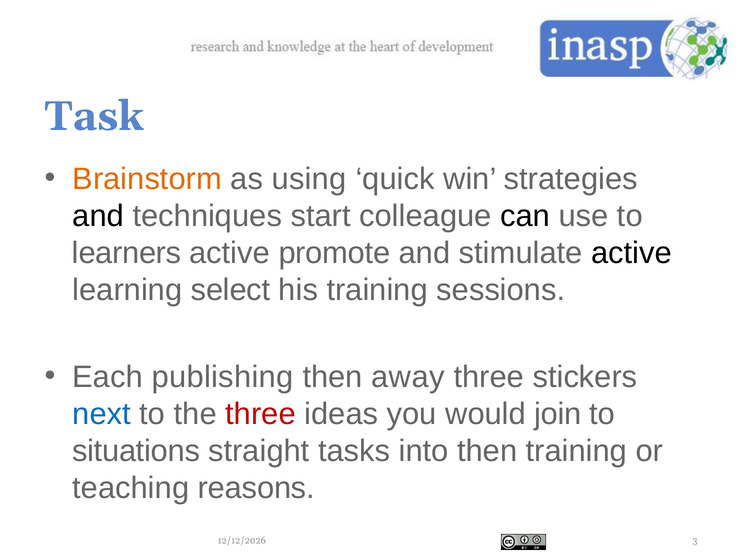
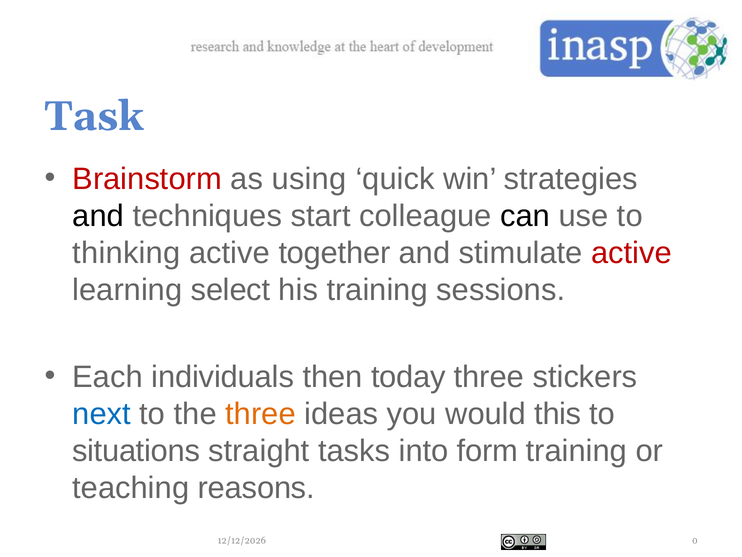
Brainstorm colour: orange -> red (147, 179)
learners: learners -> thinking (126, 253)
promote: promote -> together (334, 253)
active colour: black -> red (631, 253)
publishing: publishing -> individuals (223, 377)
away: away -> today (408, 377)
three colour: red -> orange (260, 414)
join: join -> this (558, 414)
into then: then -> form (487, 451)
3: 3 -> 0 (695, 540)
